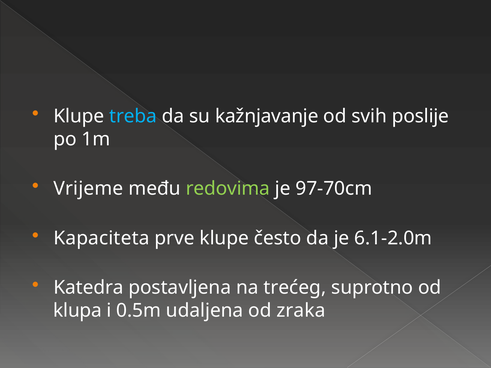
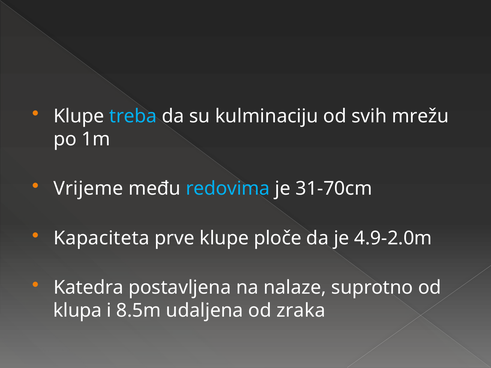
kažnjavanje: kažnjavanje -> kulminaciju (267, 116)
poslije: poslije -> mrežu (420, 116)
redovima colour: light green -> light blue (228, 189)
97-70cm: 97-70cm -> 31-70cm (334, 189)
često: često -> ploče (278, 238)
6.1-2.0m: 6.1-2.0m -> 4.9-2.0m (393, 238)
trećeg: trećeg -> nalaze (295, 288)
0.5m: 0.5m -> 8.5m (139, 311)
